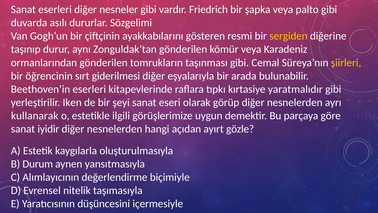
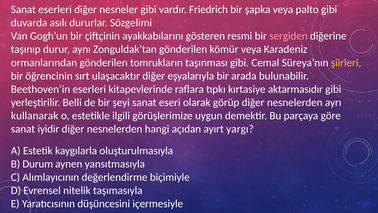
sergiden colour: yellow -> pink (288, 36)
giderilmesi: giderilmesi -> ulaşacaktır (116, 76)
yaratmalıdır: yaratmalıdır -> aktarmasıdır (295, 89)
Iken: Iken -> Belli (72, 102)
gözle: gözle -> yargı (240, 129)
